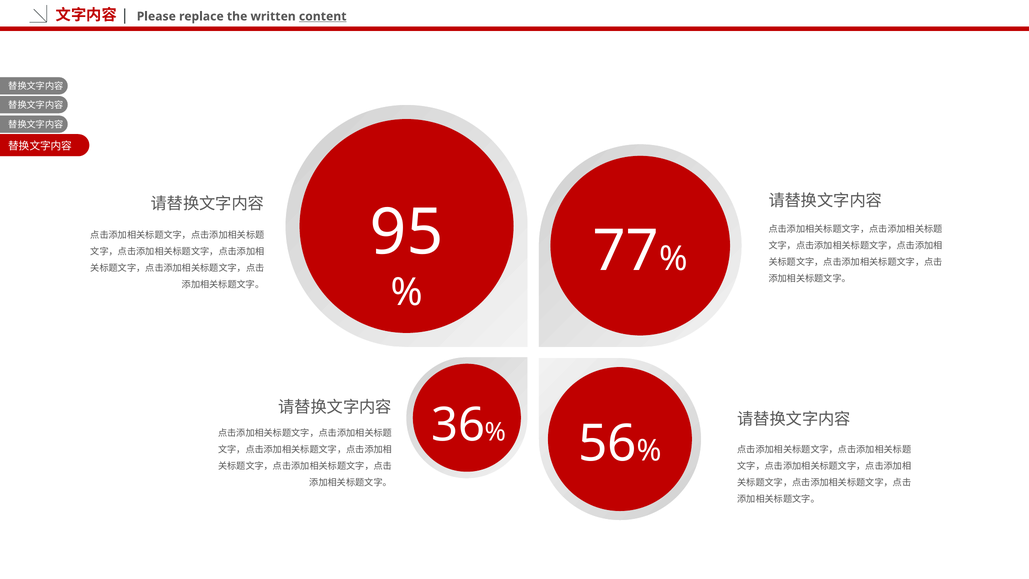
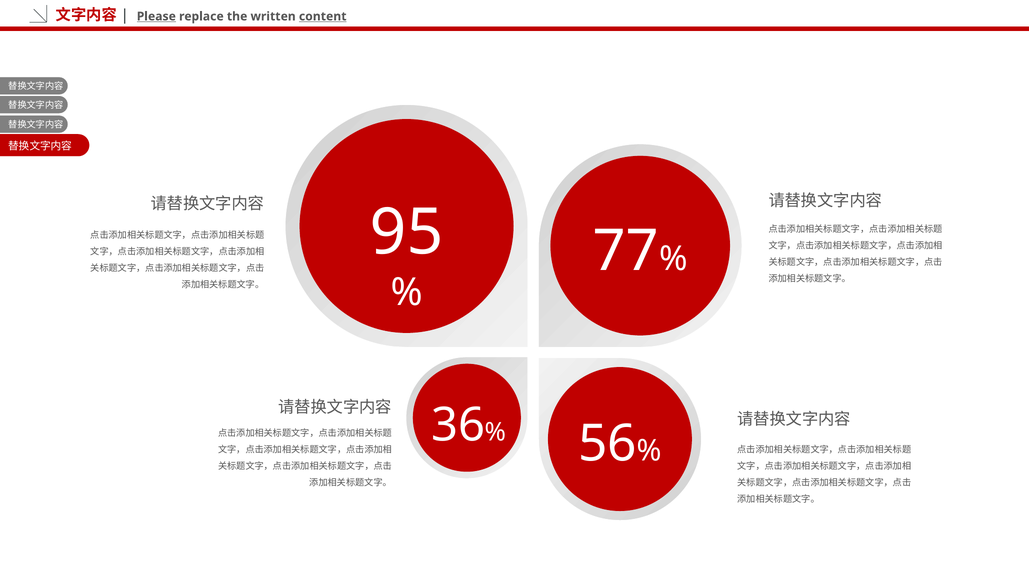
Please underline: none -> present (156, 16)
